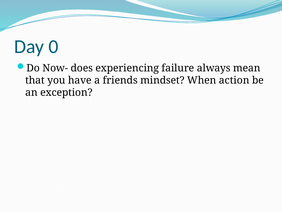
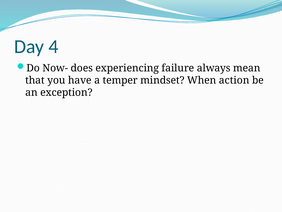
0: 0 -> 4 (53, 47)
friends: friends -> temper (120, 80)
